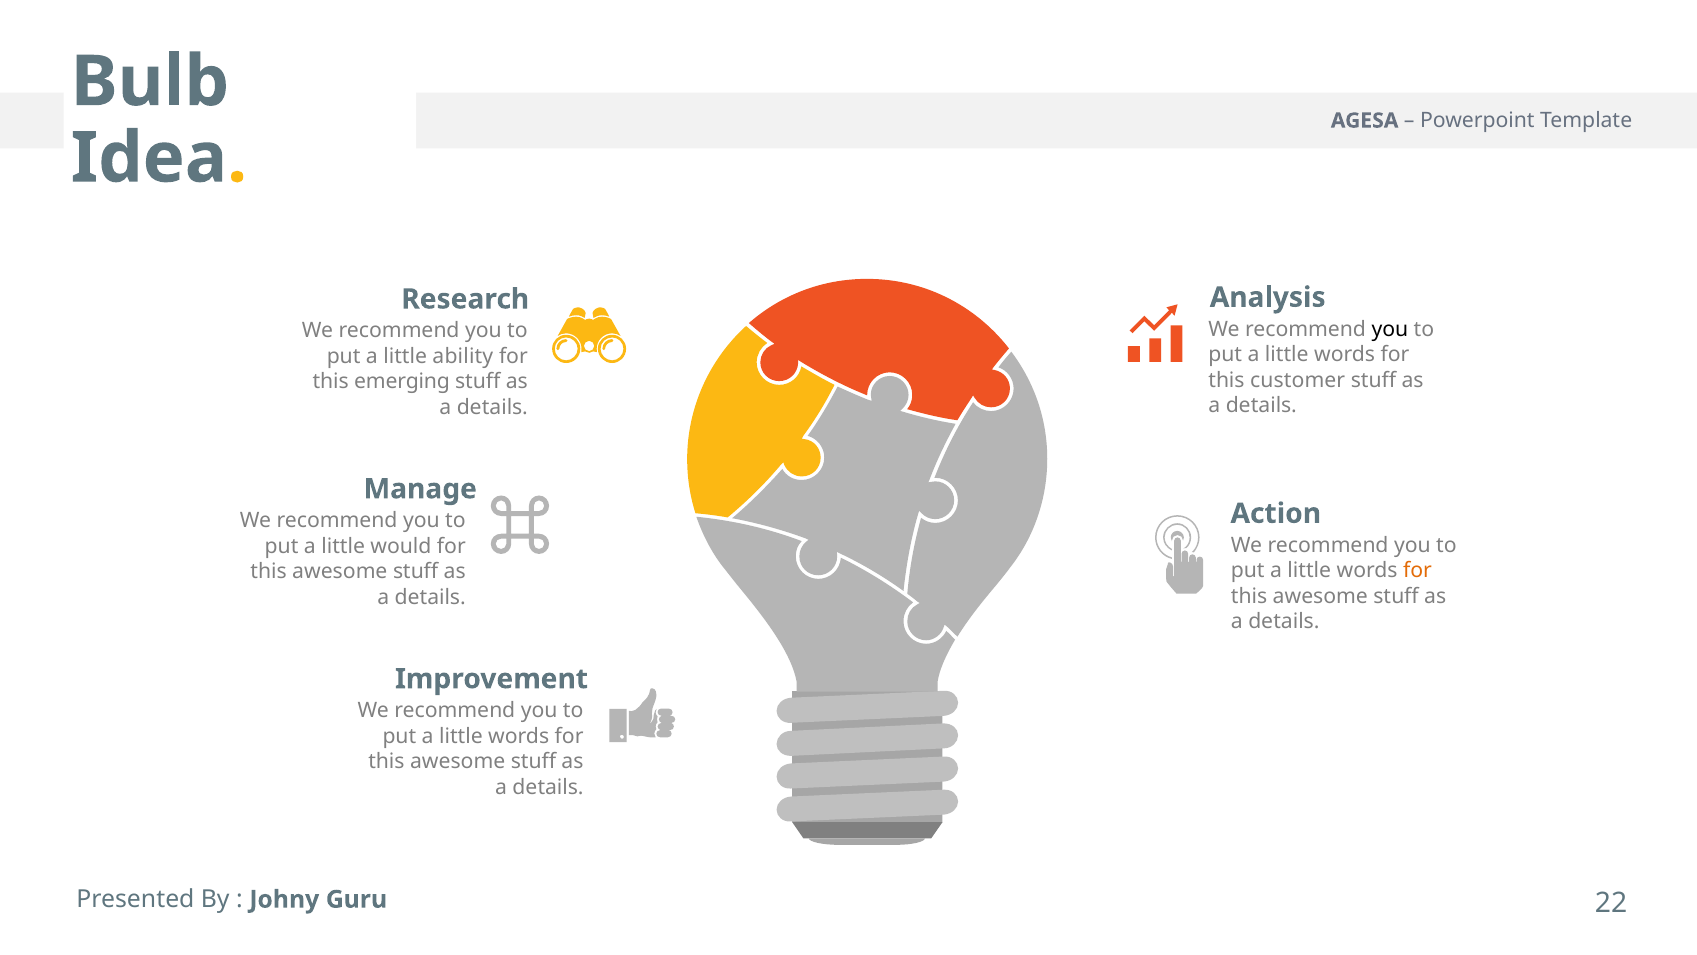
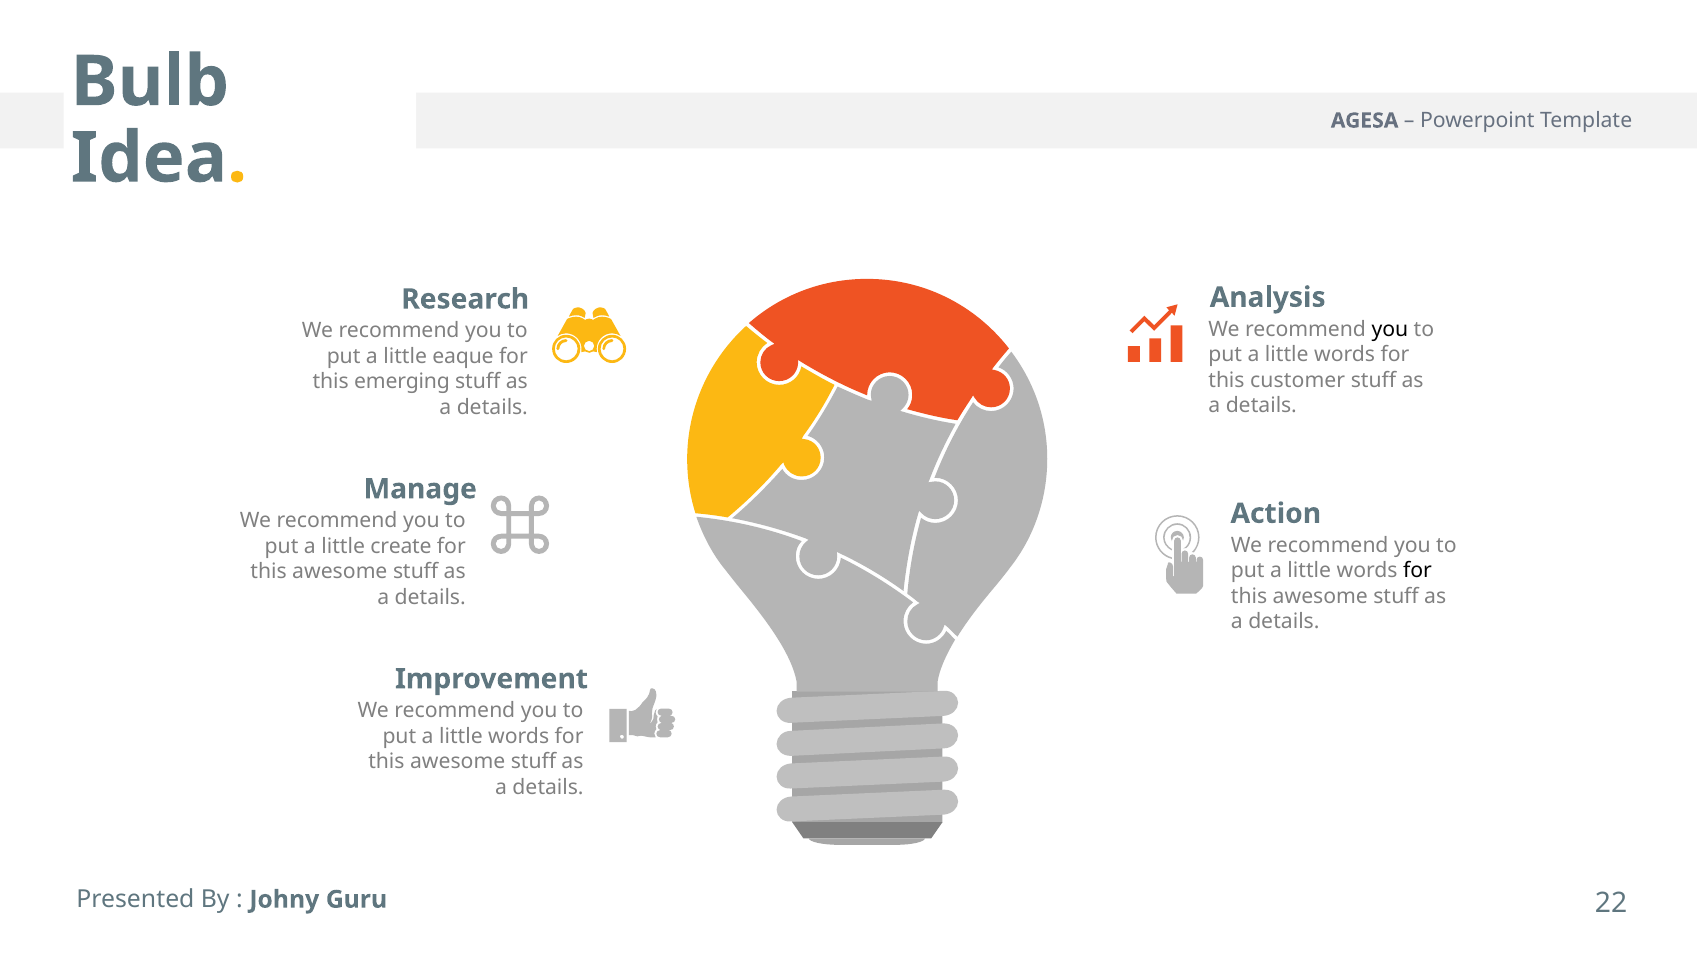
ability: ability -> eaque (463, 356)
would: would -> create (401, 546)
for colour: orange -> black (1418, 570)
